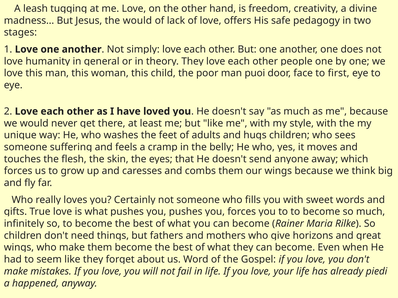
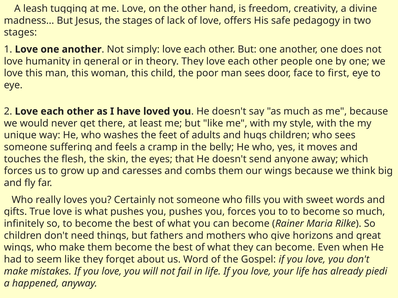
the would: would -> stages (138, 21)
man puoi: puoi -> sees (255, 73)
